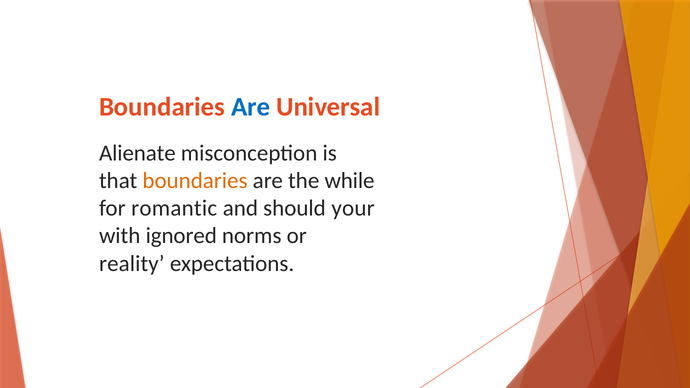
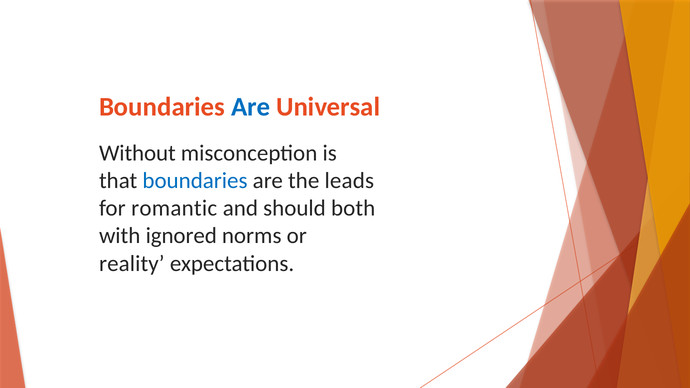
Alienate: Alienate -> Without (137, 153)
boundaries colour: orange -> blue (195, 181)
while: while -> leads (349, 181)
your: your -> both (353, 208)
